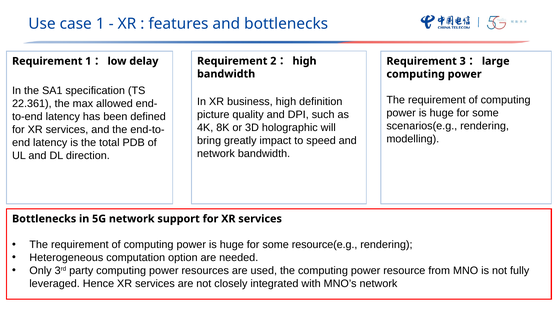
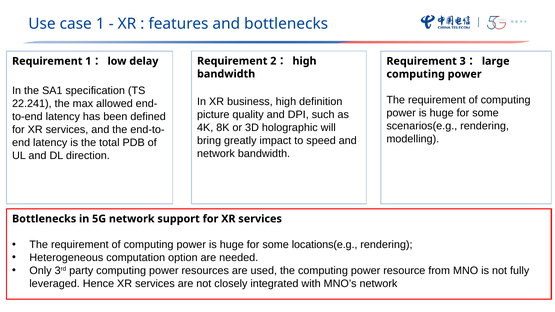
22.361: 22.361 -> 22.241 (32, 104)
resource(e.g: resource(e.g -> locations(e.g (325, 245)
